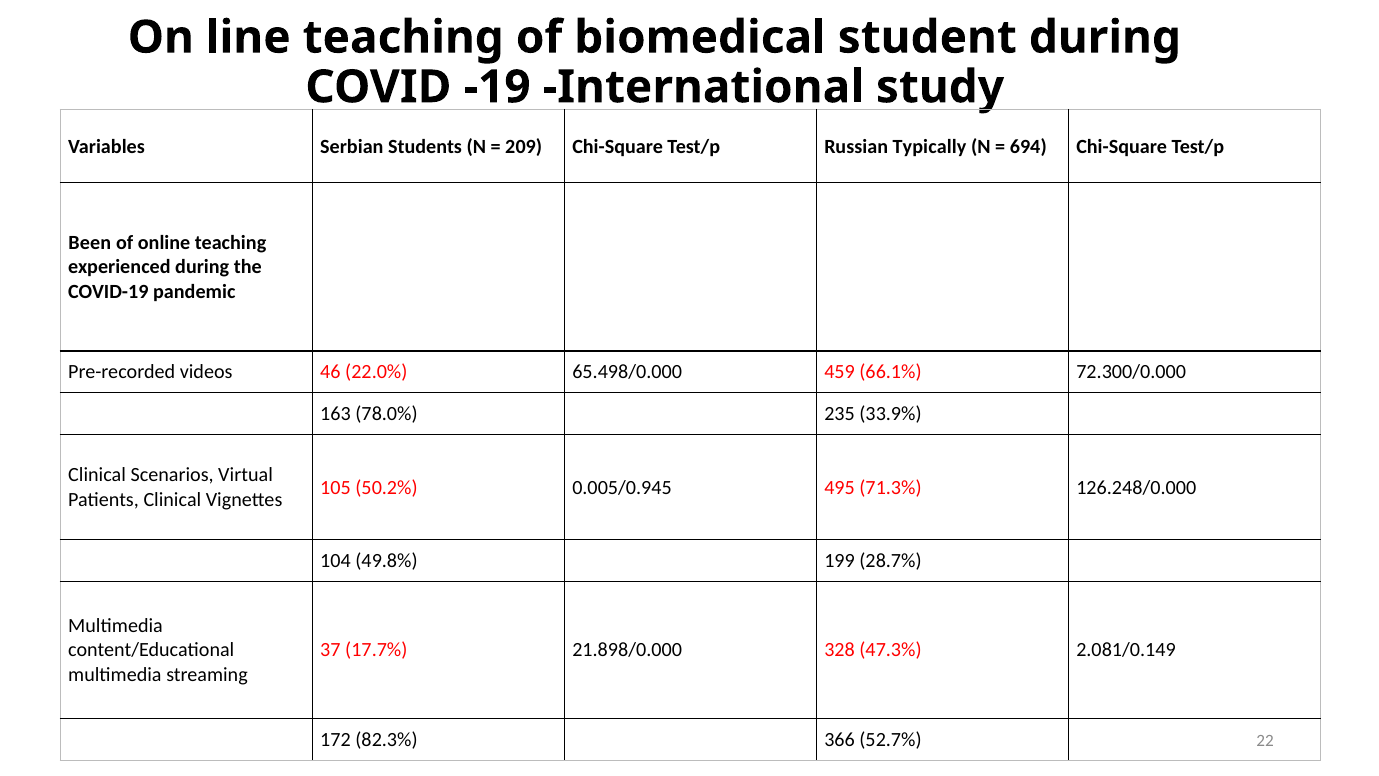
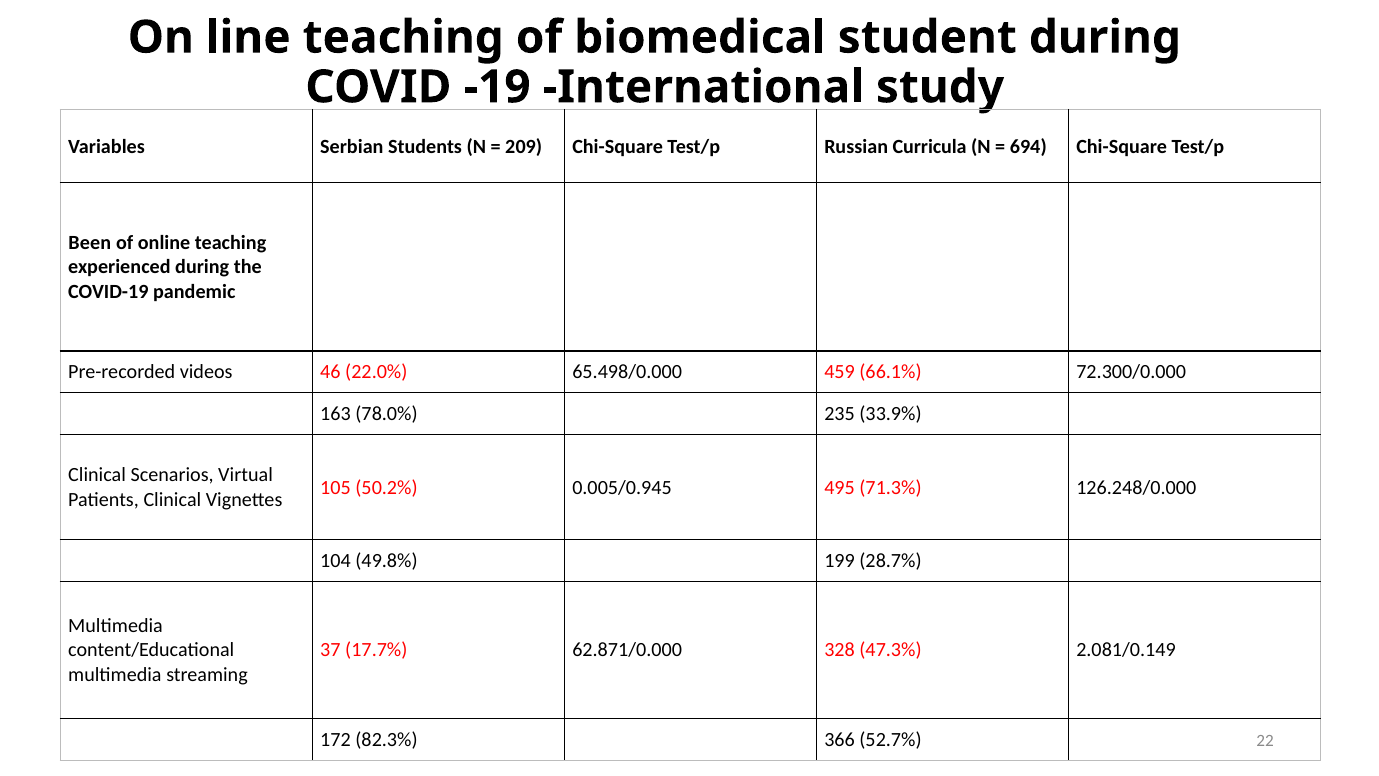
Typically: Typically -> Curricula (930, 146)
21.898/0.000: 21.898/0.000 -> 62.871/0.000 (627, 650)
